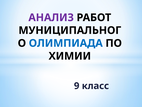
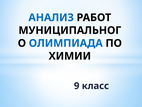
АНАЛИЗ colour: purple -> blue (51, 17)
